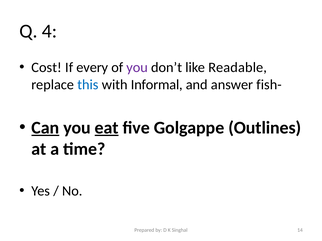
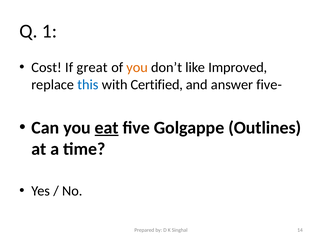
4: 4 -> 1 (50, 31)
every: every -> great (92, 68)
you colour: purple -> orange (137, 68)
Readable: Readable -> Improved (238, 68)
Informal: Informal -> Certified (157, 85)
fish-: fish- -> five- (269, 85)
Can underline: present -> none (45, 128)
